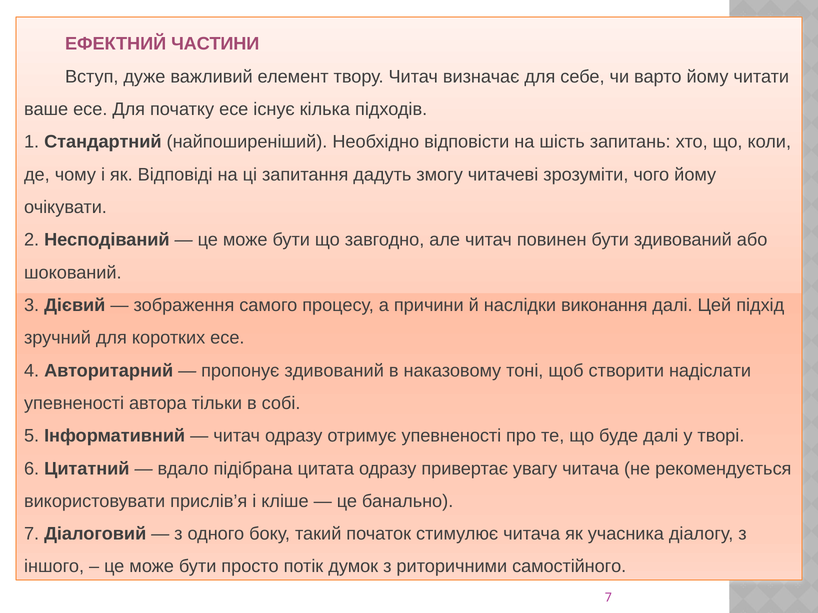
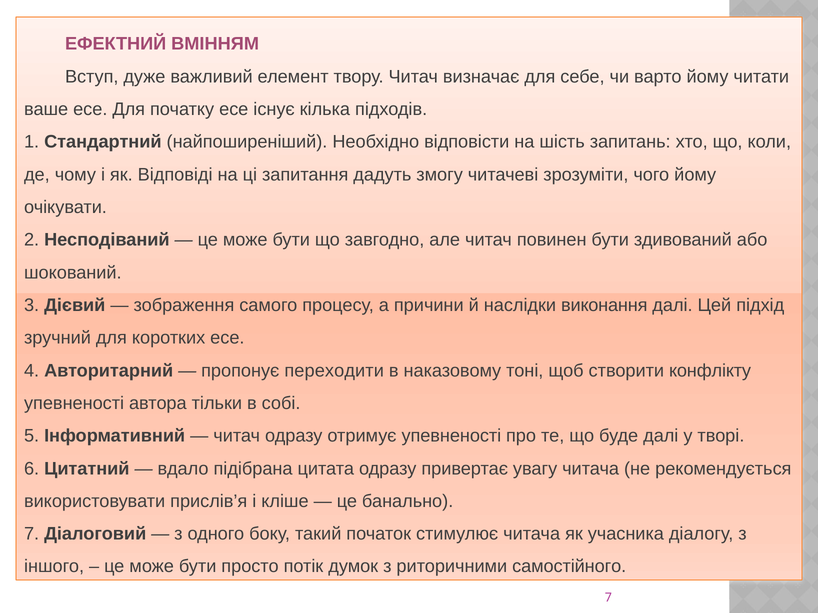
ЧАСТИНИ: ЧАСТИНИ -> ВМІННЯМ (215, 44)
пропонує здивований: здивований -> переходити (334, 371)
надіслати: надіслати -> конфлікту (710, 371)
